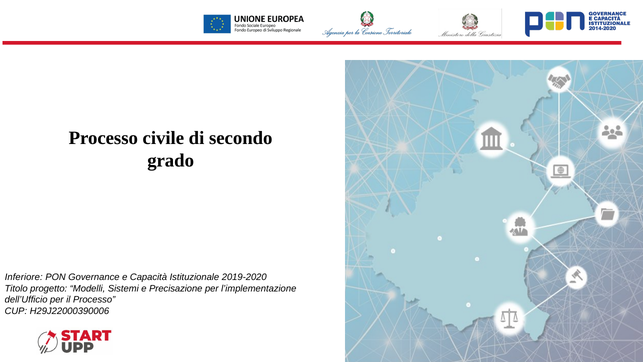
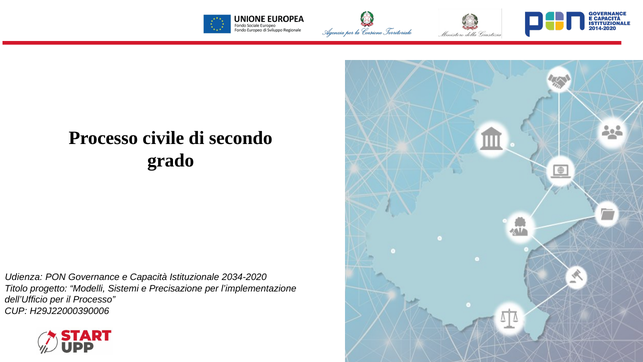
Inferiore: Inferiore -> Udienza (24, 277)
2019-2020: 2019-2020 -> 2034-2020 (244, 277)
